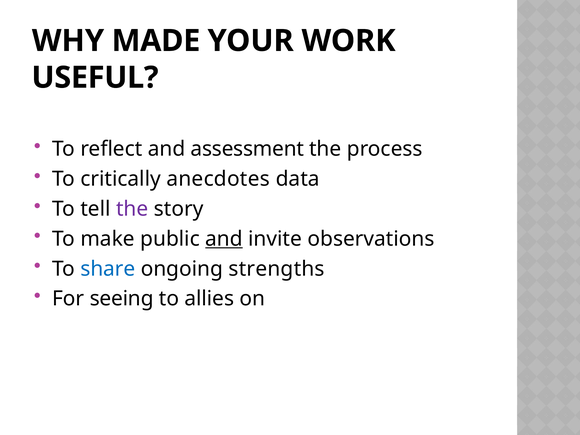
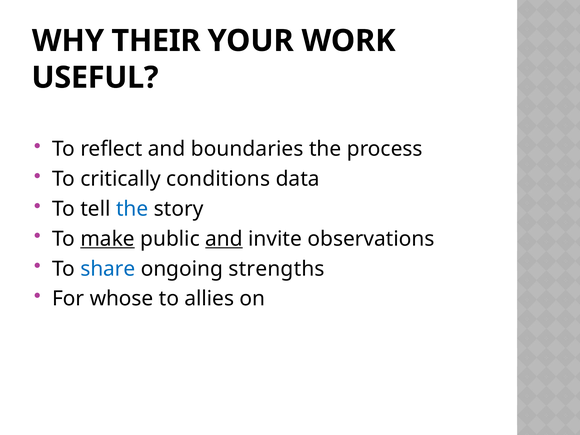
MADE: MADE -> THEIR (156, 41)
assessment: assessment -> boundaries (247, 149)
anecdotes: anecdotes -> conditions (218, 179)
the colour: purple -> blue (132, 209)
make underline: none -> present (108, 239)
seeing: seeing -> whose (122, 299)
